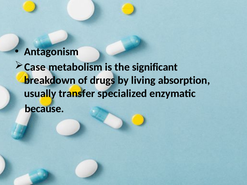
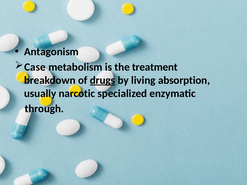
significant: significant -> treatment (155, 67)
drugs underline: none -> present (103, 80)
transfer: transfer -> narcotic (77, 94)
because: because -> through (44, 109)
